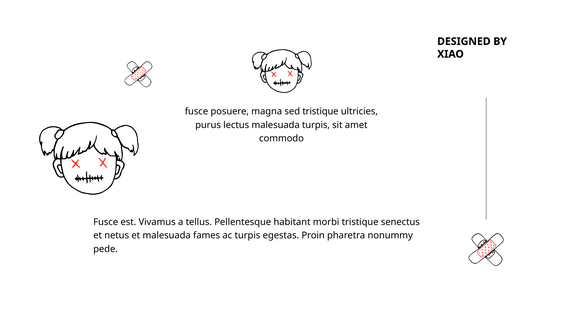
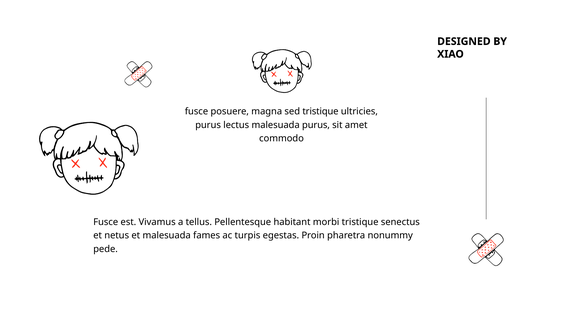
malesuada turpis: turpis -> purus (316, 125)
